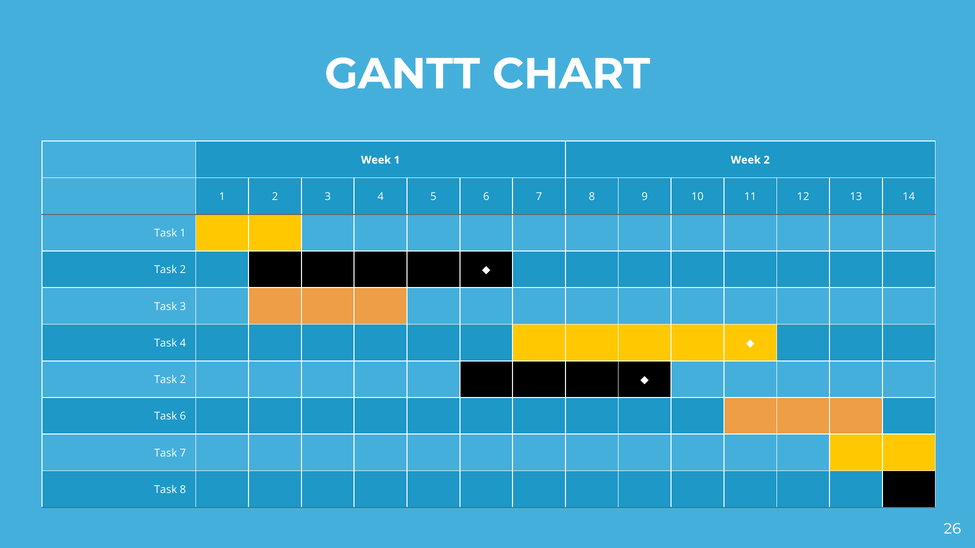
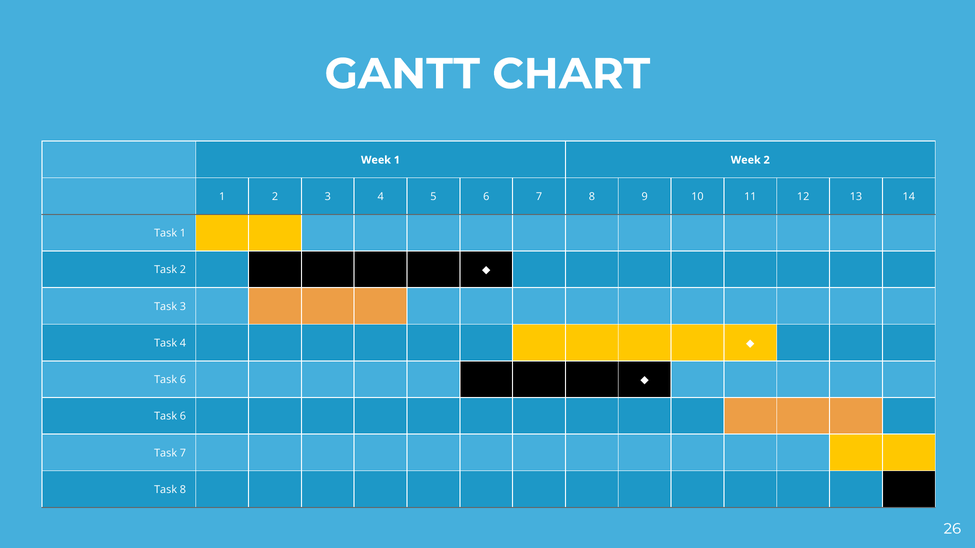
2: 2 -> 6 (183, 380)
